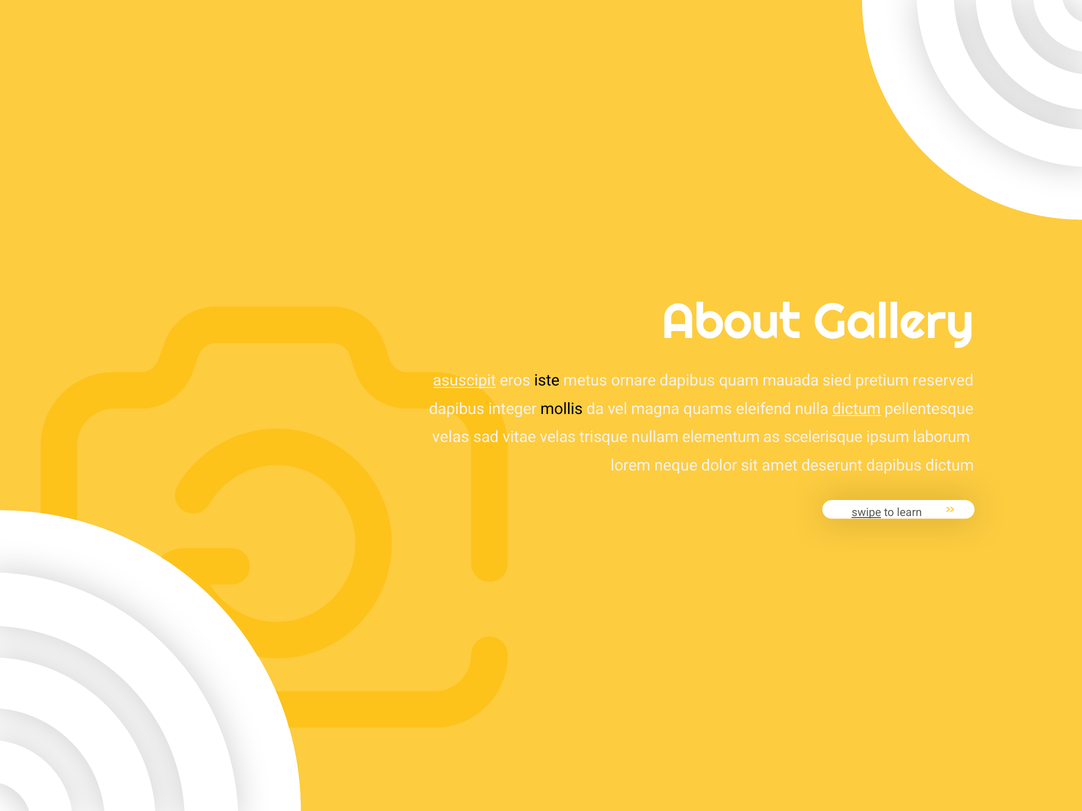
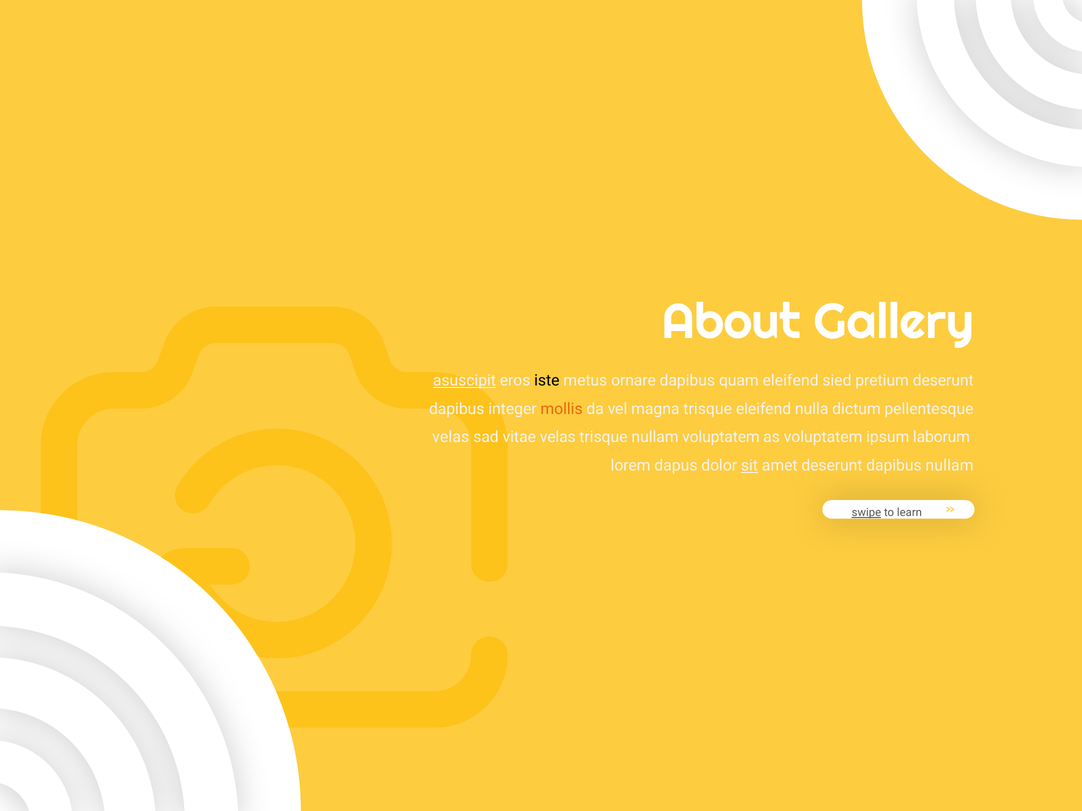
quam mauada: mauada -> eleifend (791, 381)
pretium reserved: reserved -> deserunt (943, 381)
mollis colour: black -> orange (562, 409)
magna quams: quams -> trisque (708, 409)
dictum underline: present -> none (856, 409)
nullam elementum: elementum -> voluptatem (721, 438)
as scelerisque: scelerisque -> voluptatem (823, 438)
neque: neque -> dapus (676, 466)
sit underline: none -> present (749, 466)
dapibus dictum: dictum -> nullam (950, 466)
